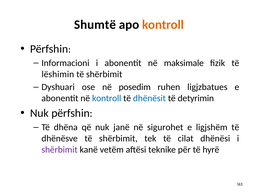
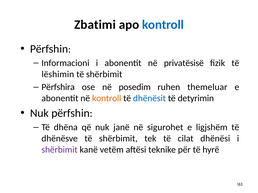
Shumtë: Shumtë -> Zbatimi (95, 25)
kontroll colour: orange -> blue (163, 25)
maksimale: maksimale -> privatësisë (184, 63)
Dyshuari: Dyshuari -> Përfshira (58, 87)
ligjzbatues: ligjzbatues -> themeluar (207, 87)
kontroll colour: blue -> orange (107, 99)
